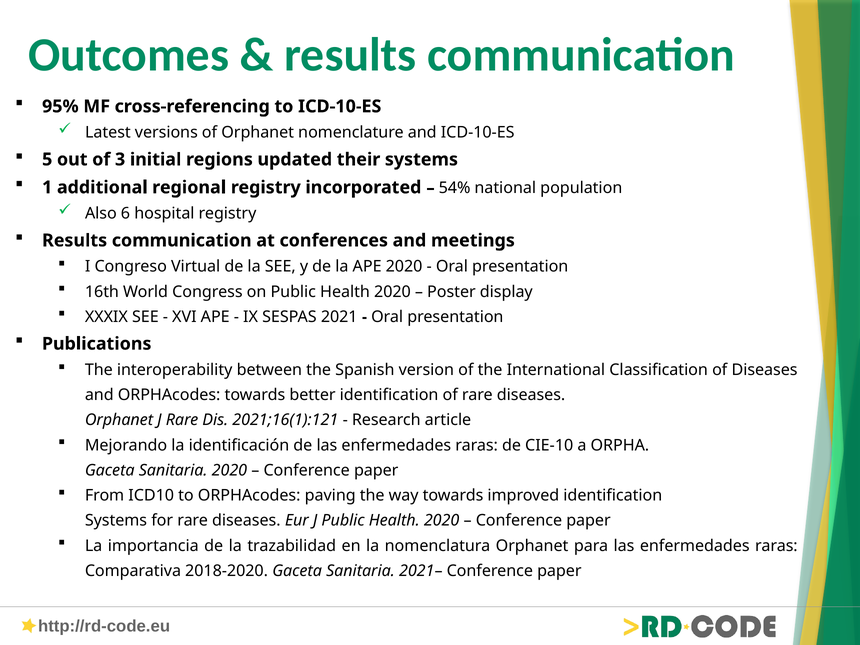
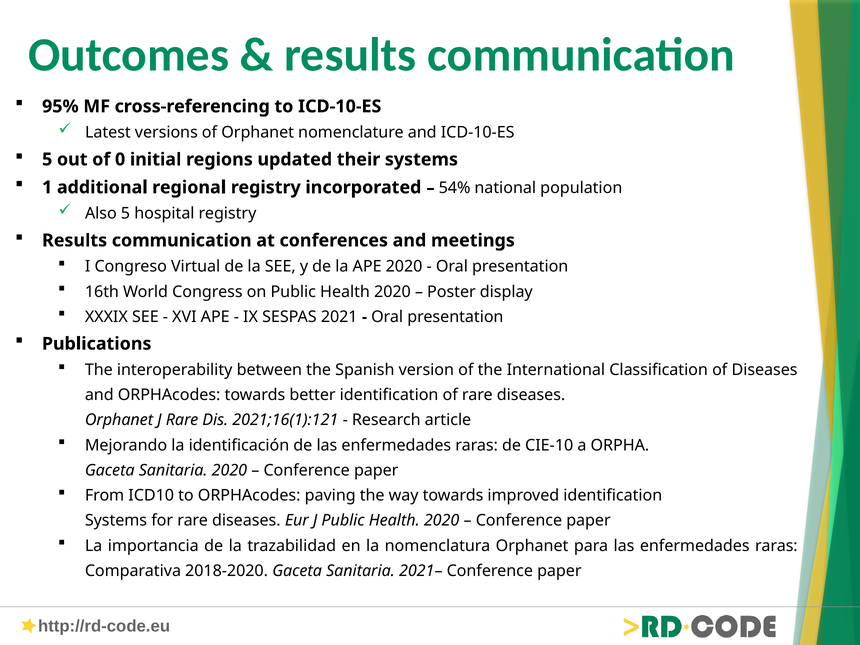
3: 3 -> 0 (120, 159)
Also 6: 6 -> 5 (125, 214)
